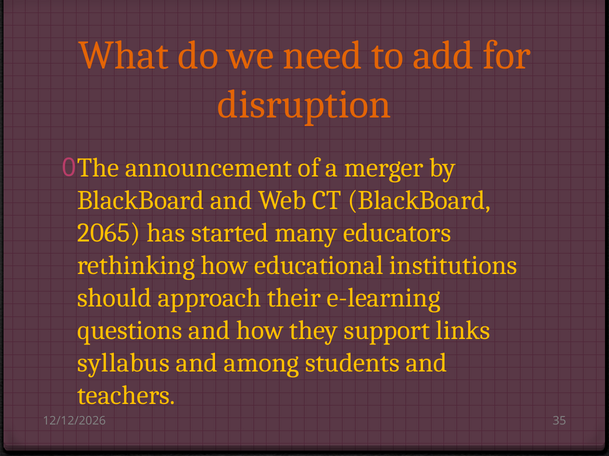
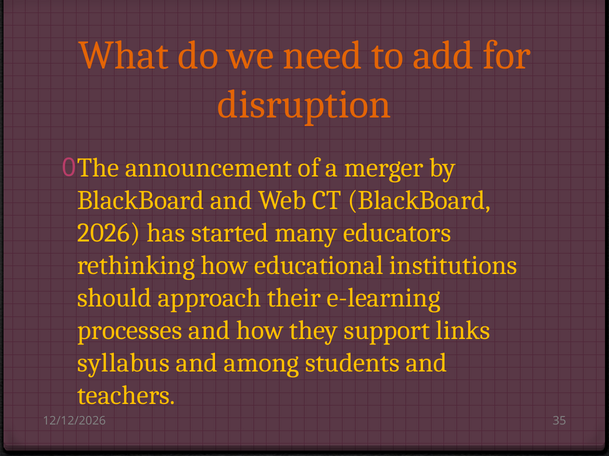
2065: 2065 -> 2026 (109, 233)
questions: questions -> processes (130, 331)
